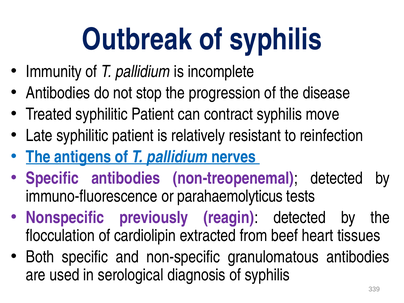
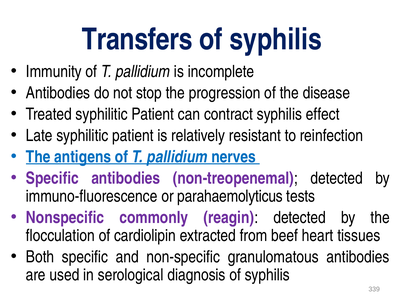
Outbreak: Outbreak -> Transfers (137, 39)
move: move -> effect (323, 114)
previously: previously -> commonly (154, 218)
